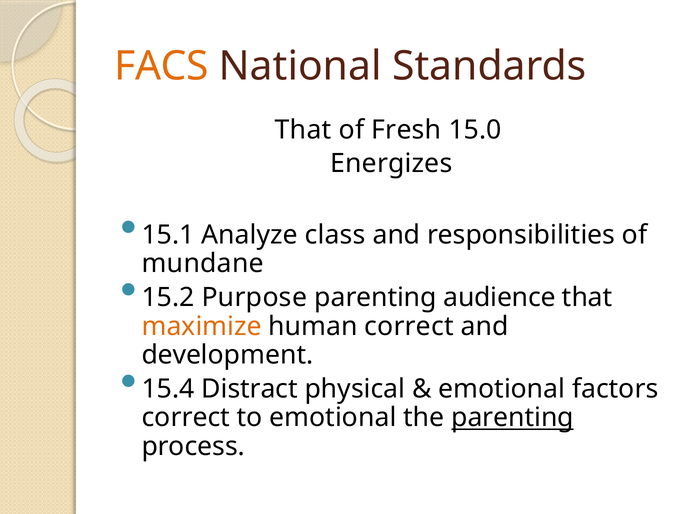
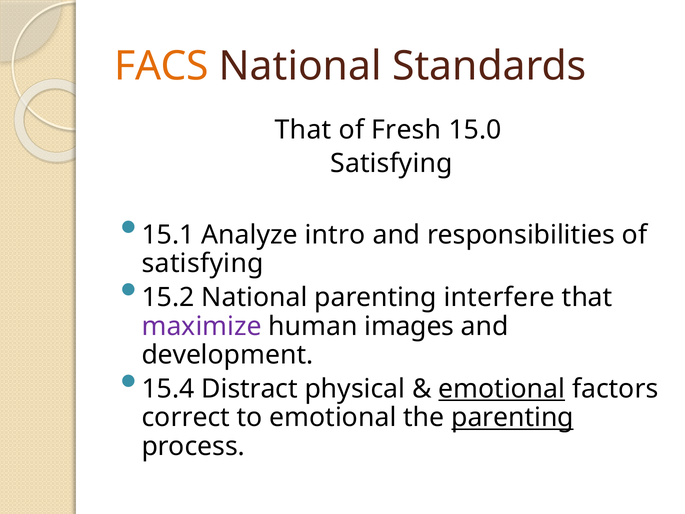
Energizes: Energizes -> Satisfying (391, 164)
class: class -> intro (335, 235)
mundane: mundane -> satisfying (203, 263)
15.2 Purpose: Purpose -> National (254, 297)
audience: audience -> interfere (499, 297)
maximize colour: orange -> purple (202, 326)
human correct: correct -> images (409, 326)
emotional underline: none -> present (502, 389)
